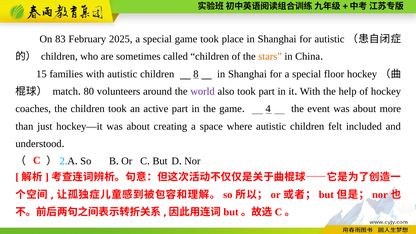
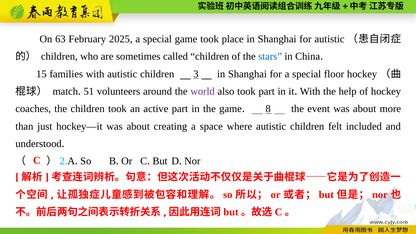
83: 83 -> 63 (60, 39)
stars colour: orange -> blue (270, 56)
8: 8 -> 3 (196, 74)
80: 80 -> 51 (89, 91)
4: 4 -> 8 (268, 109)
